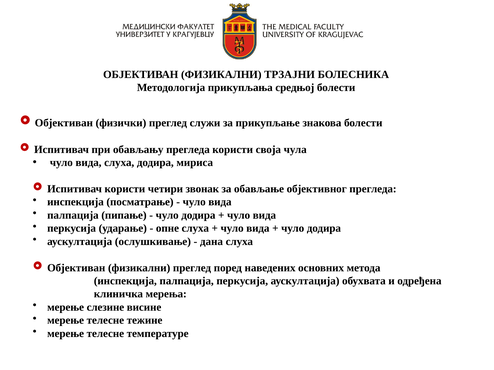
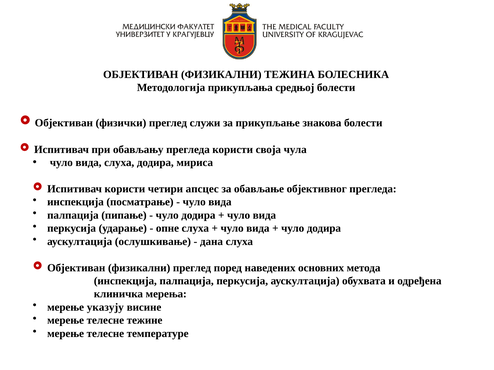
ТРЗАЈНИ: ТРЗАЈНИ -> ТЕЖИНА (290, 75)
звонак: звонак -> апсцес (202, 189)
слезине: слезине -> указују (105, 308)
